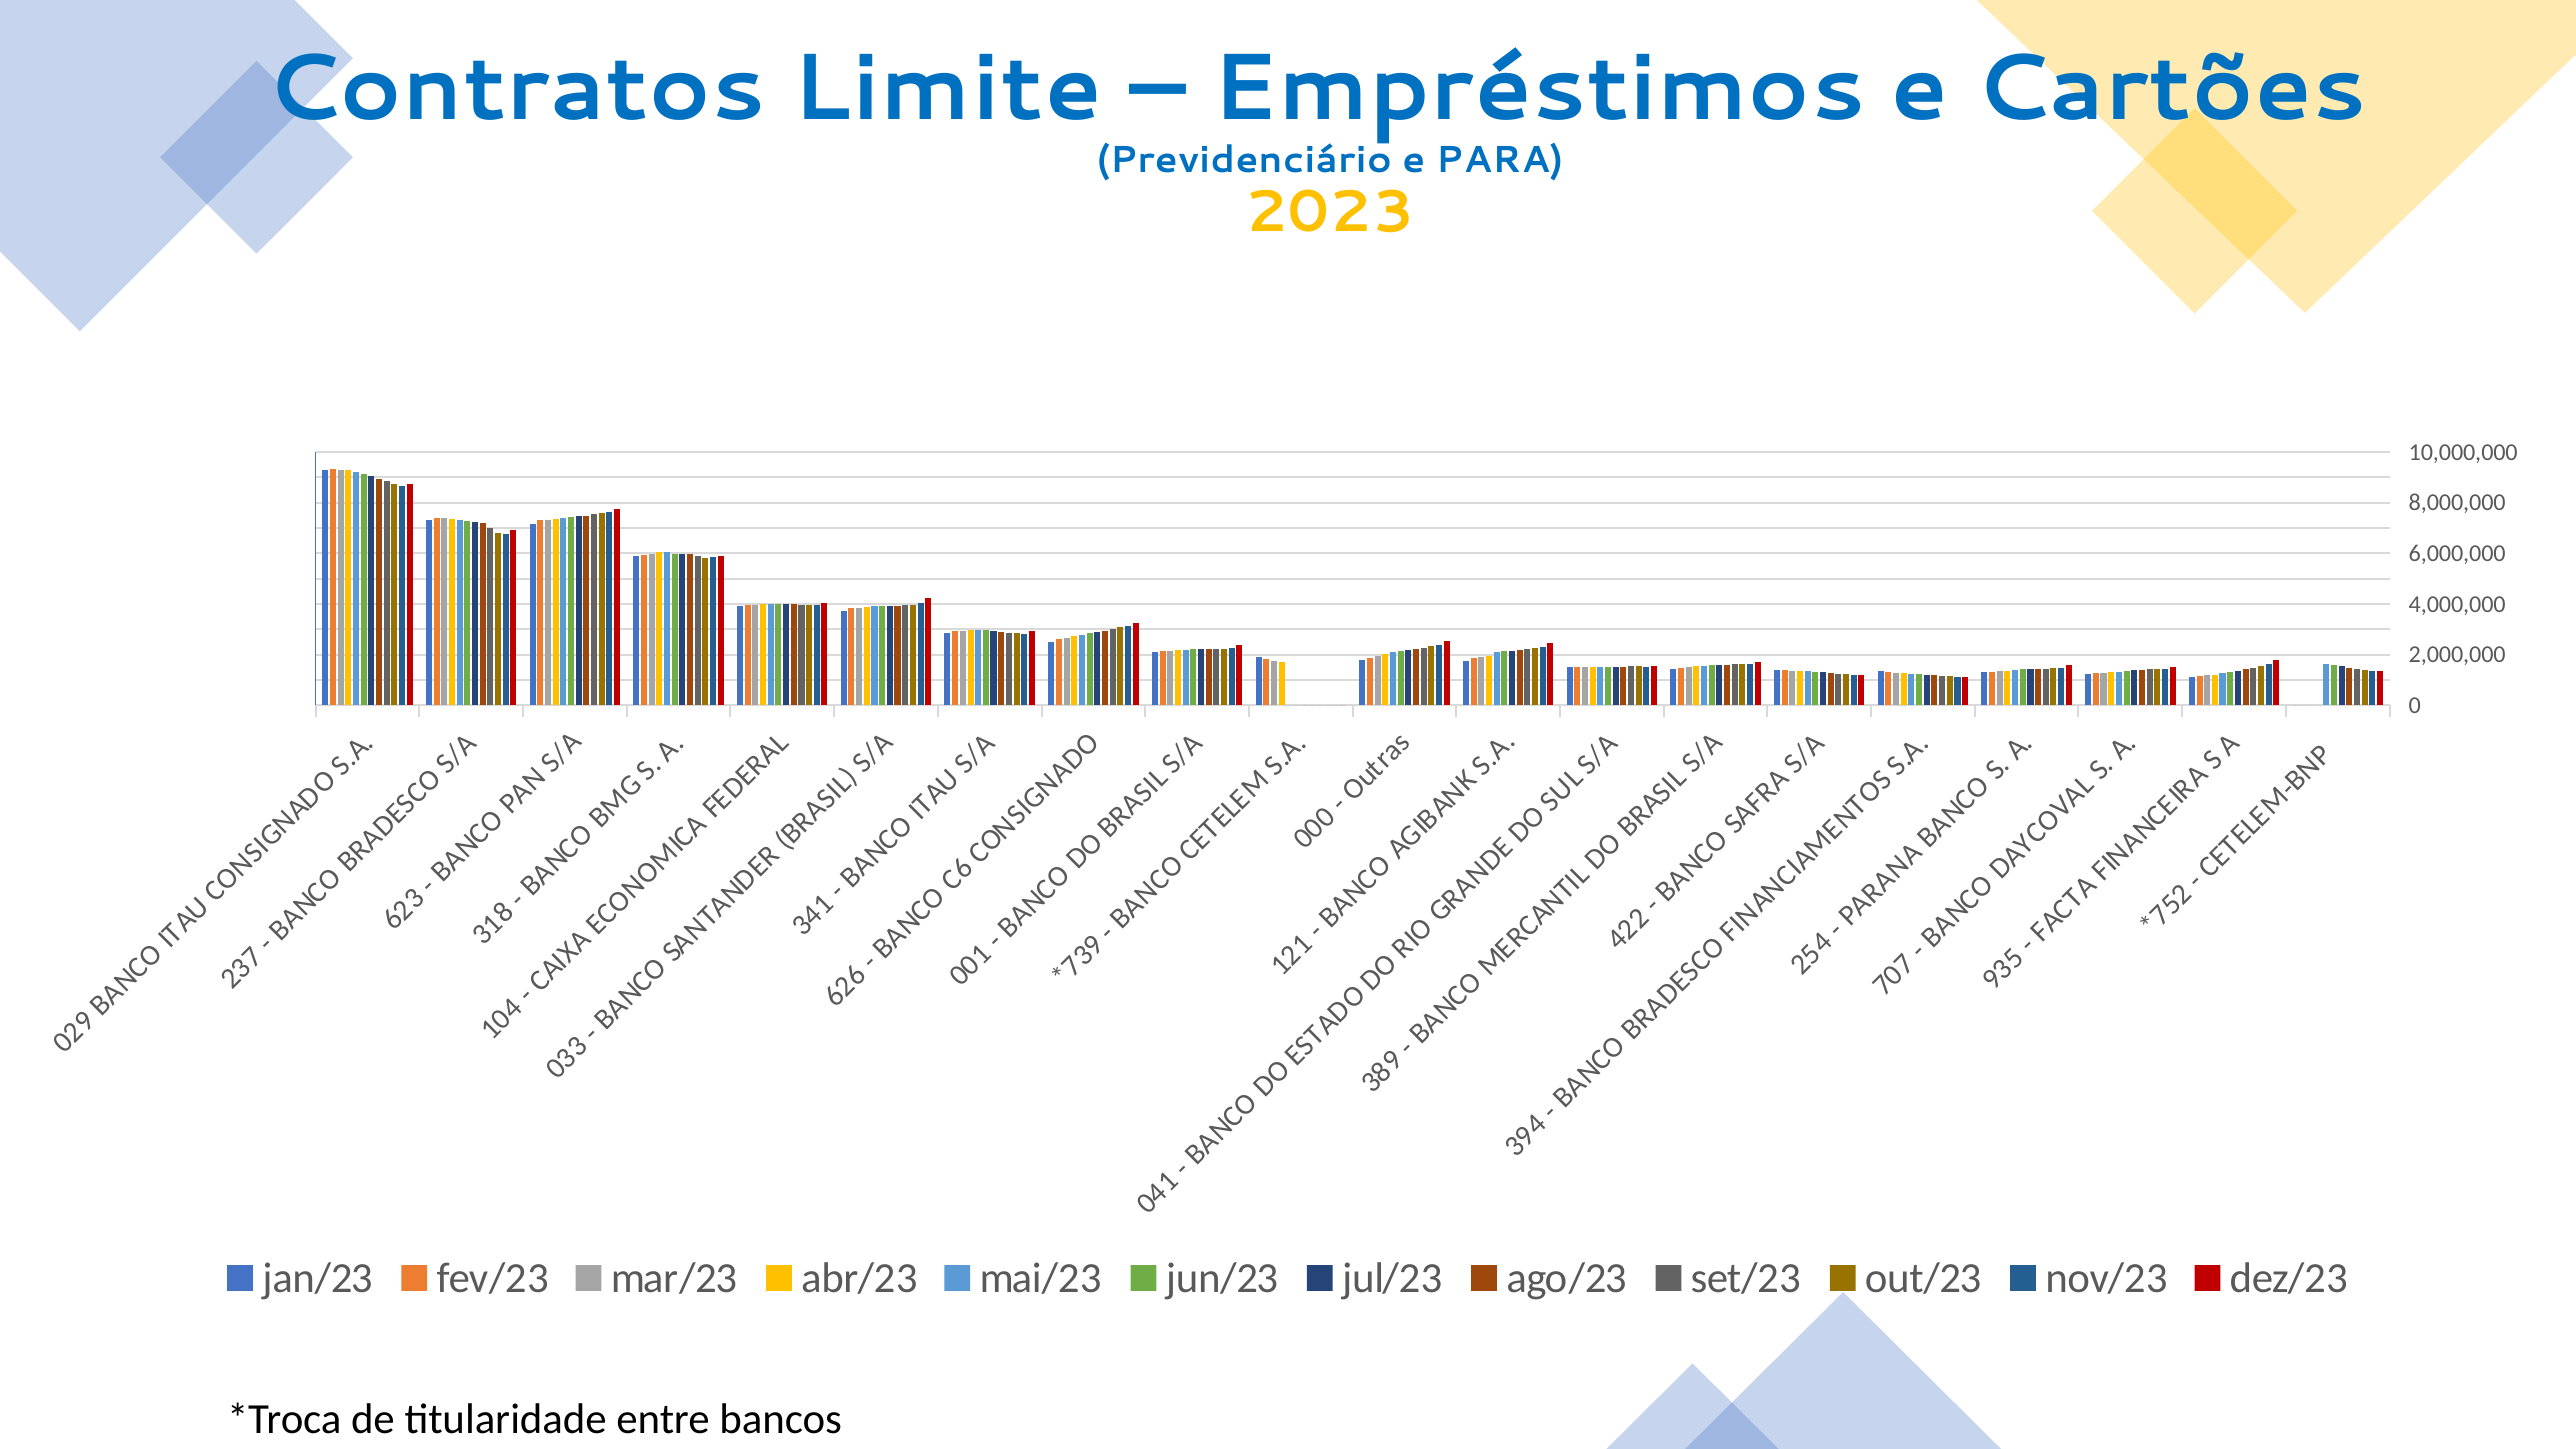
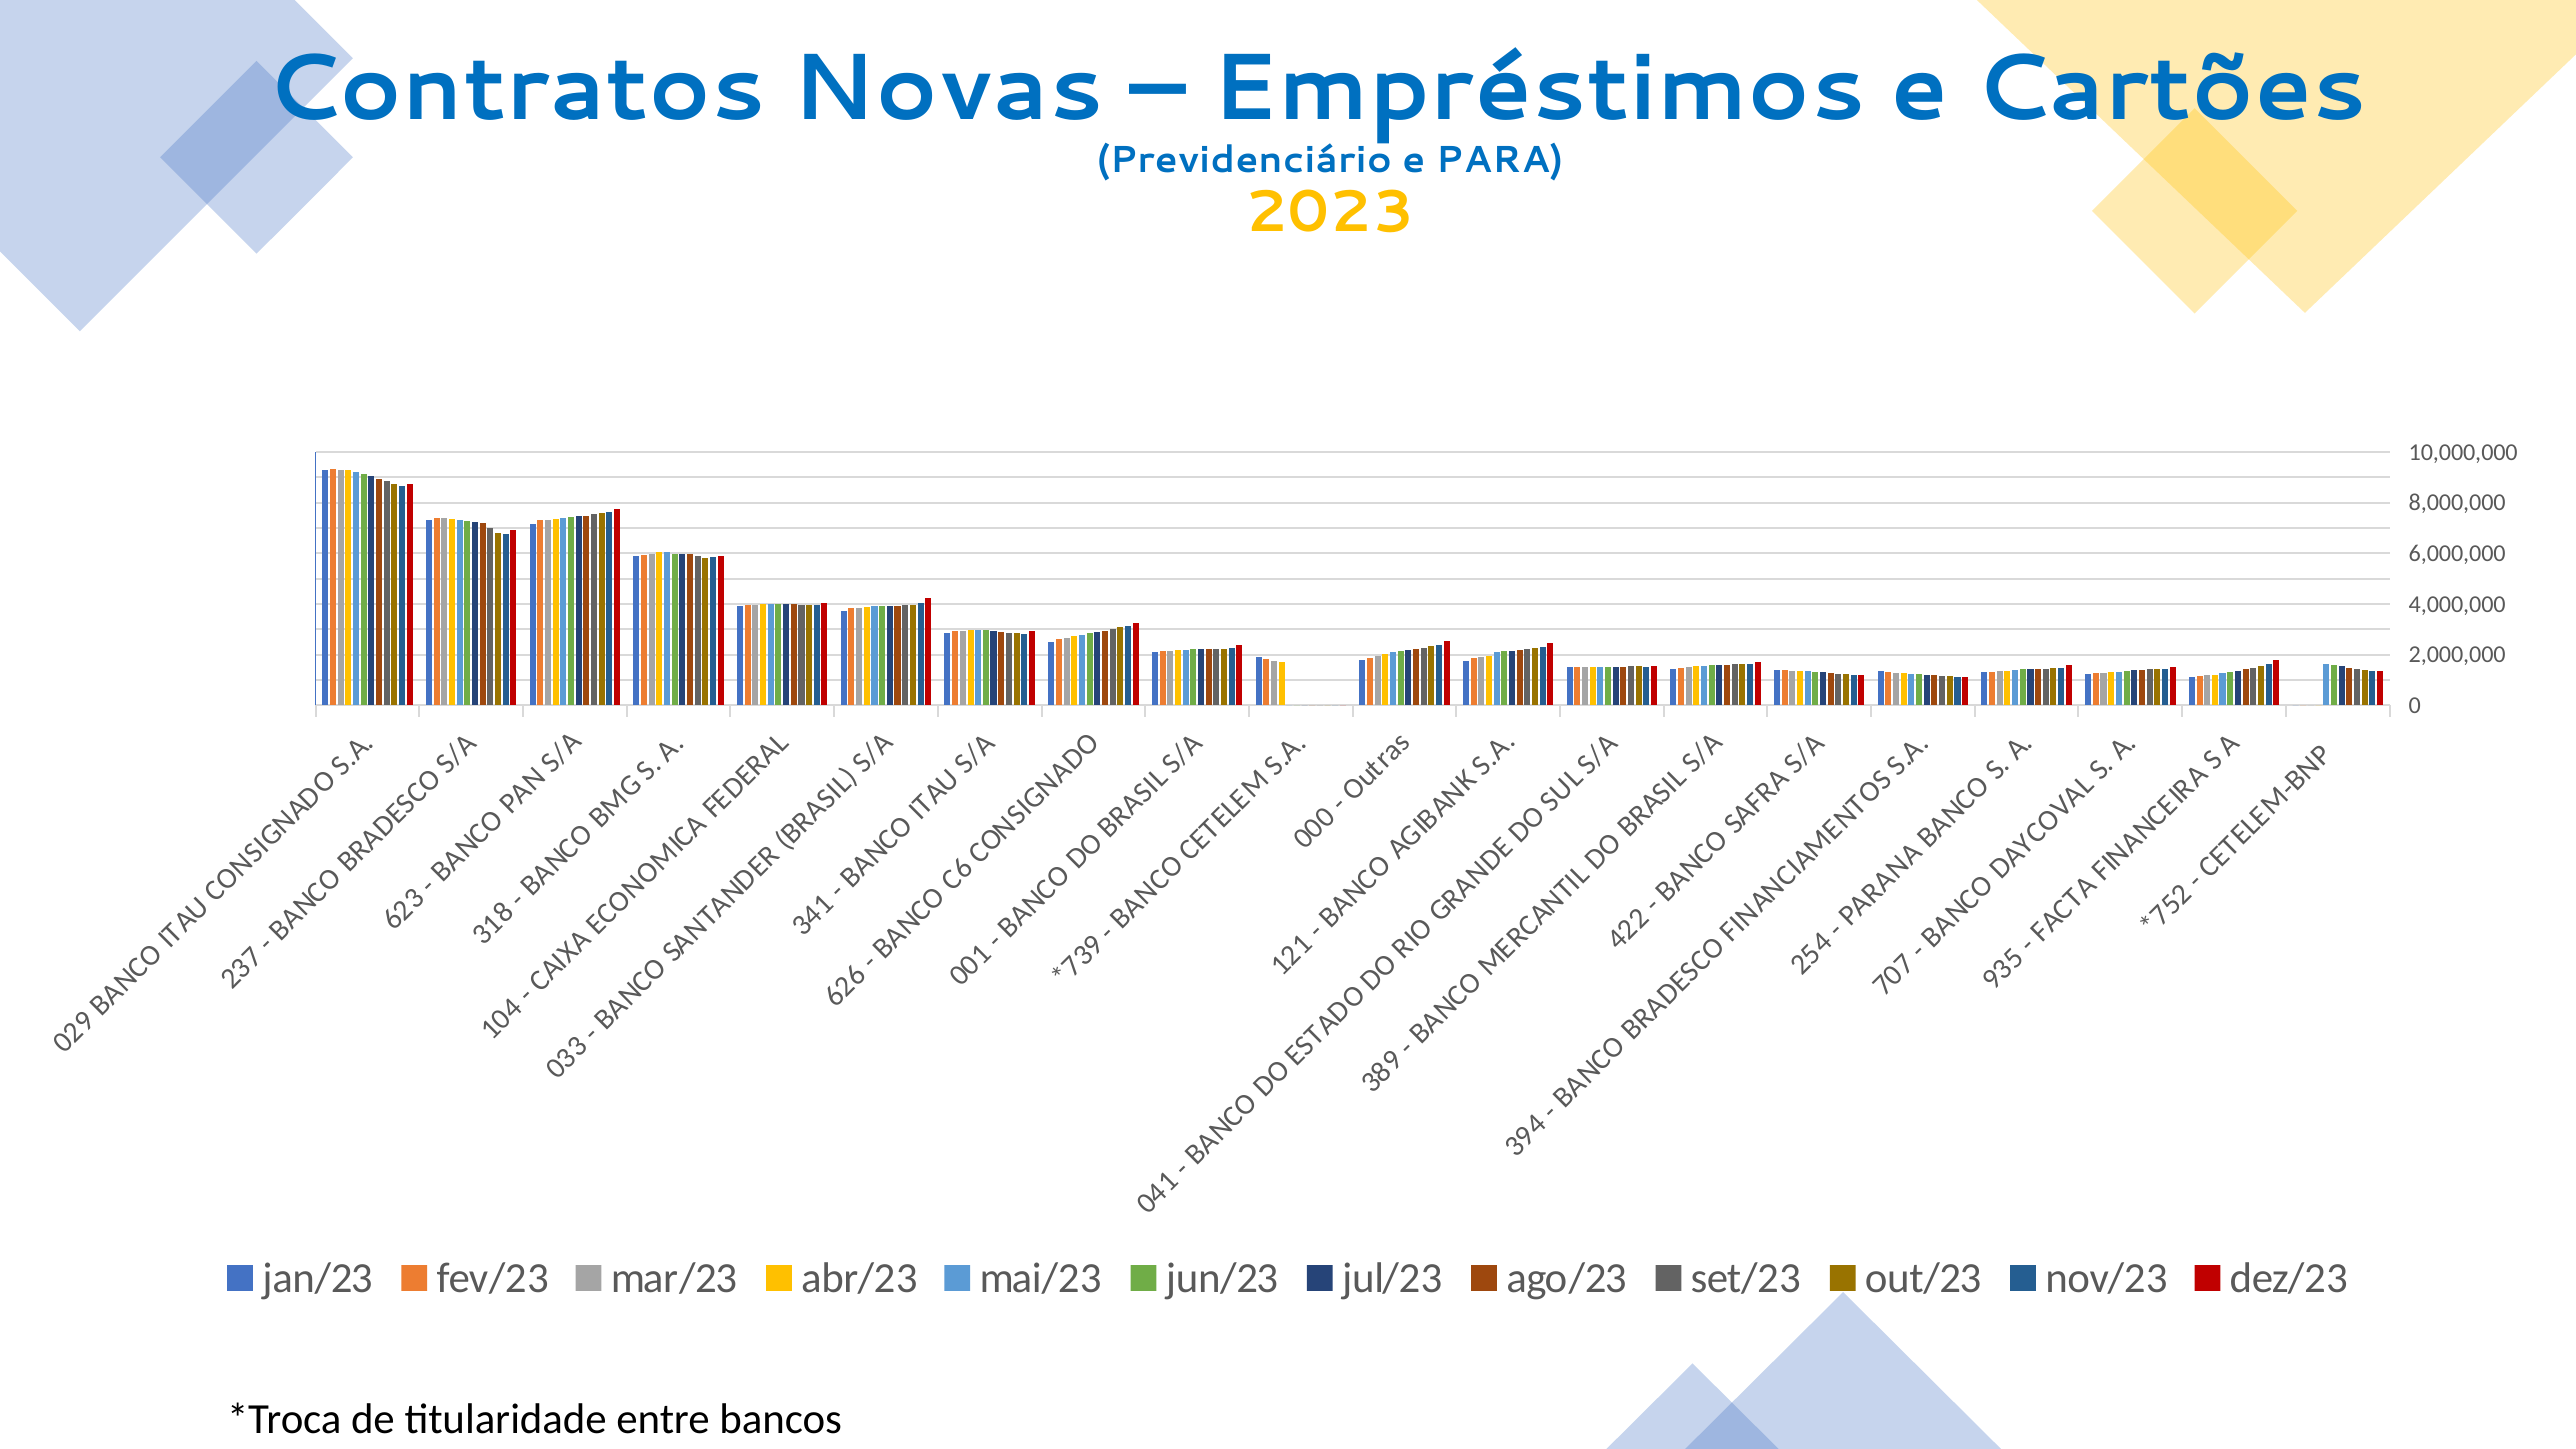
Limite: Limite -> Novas (948, 88)
